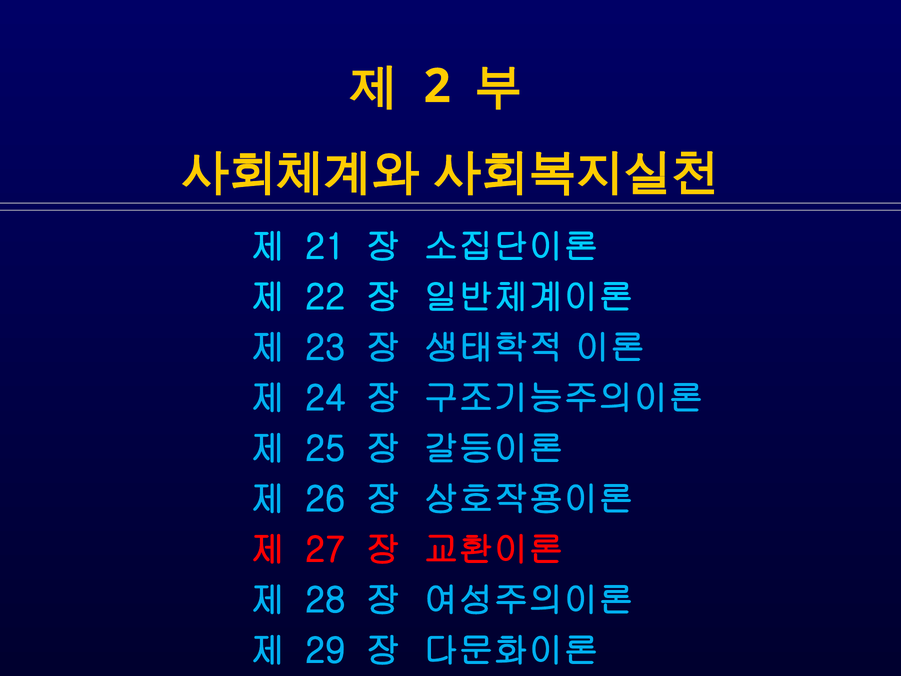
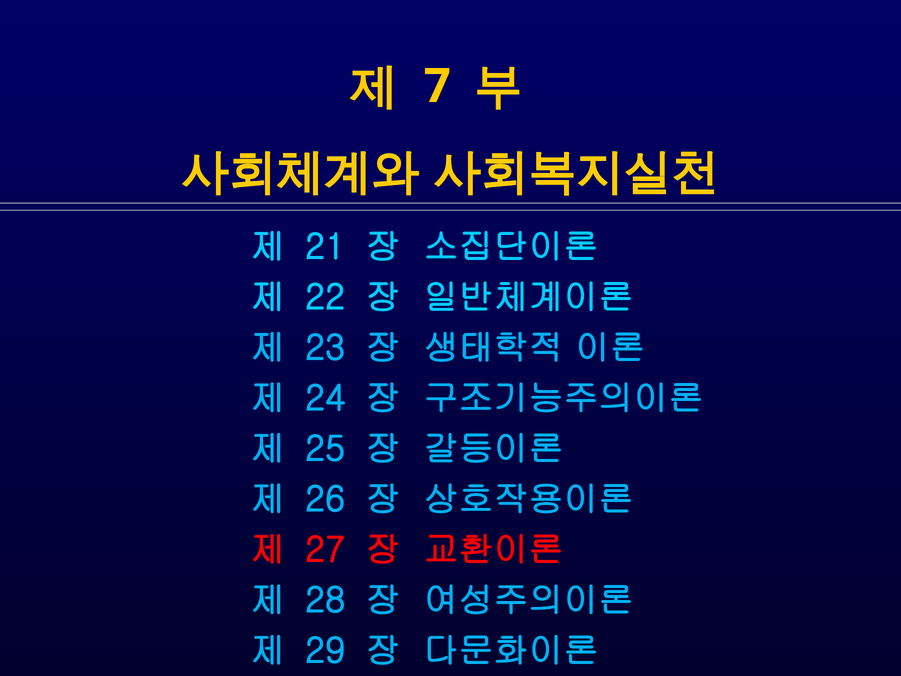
2: 2 -> 7 (437, 86)
